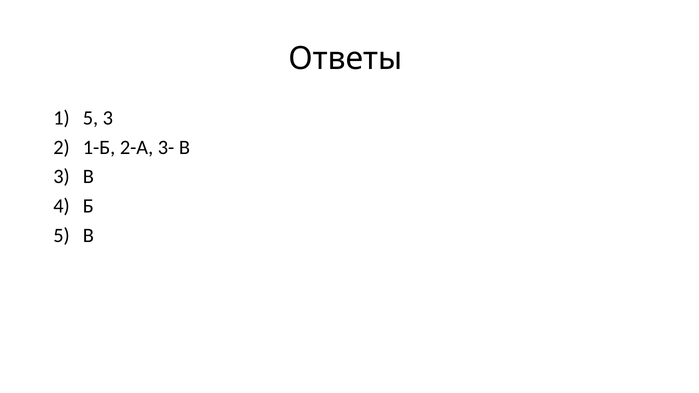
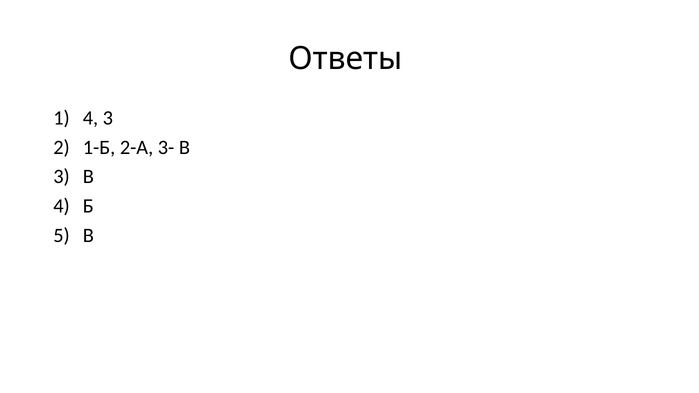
1 5: 5 -> 4 (90, 118)
